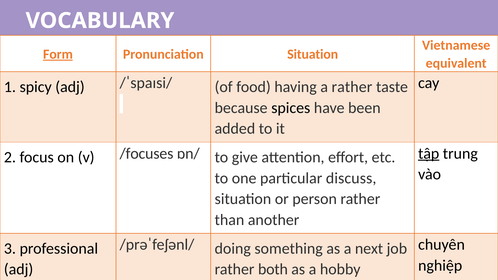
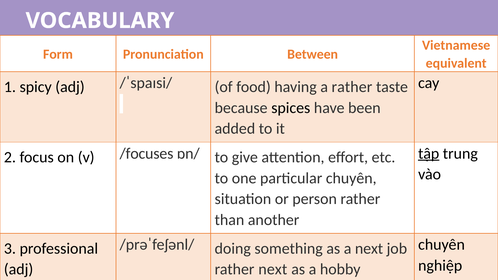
Form underline: present -> none (58, 54)
Pronunciation Situation: Situation -> Between (313, 54)
particular discuss: discuss -> chuyên (351, 178)
rather both: both -> next (273, 270)
